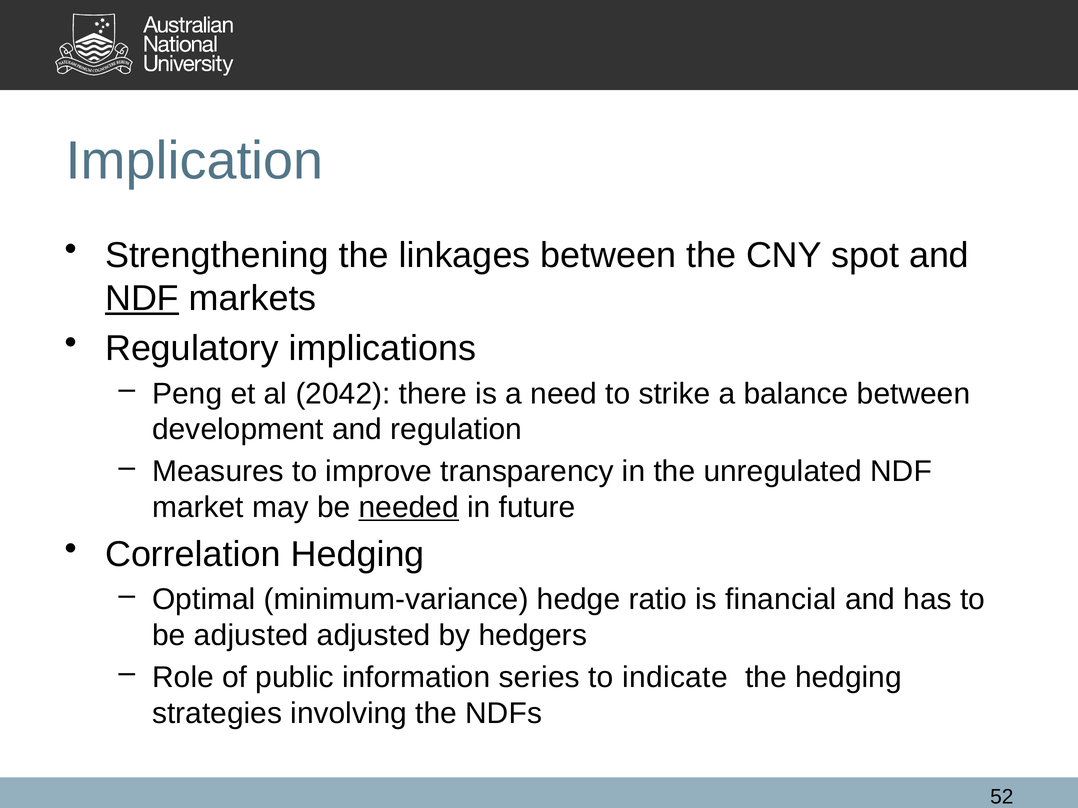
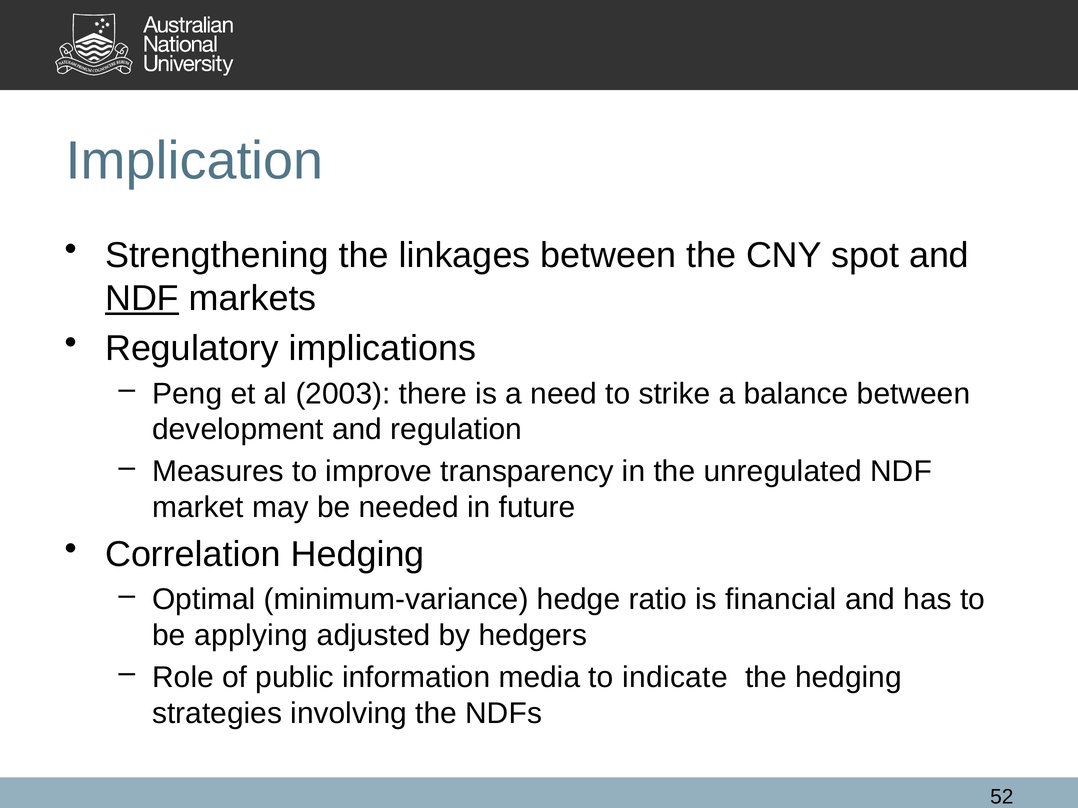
2042: 2042 -> 2003 (343, 394)
needed underline: present -> none (409, 508)
be adjusted: adjusted -> applying (251, 636)
series: series -> media (539, 678)
